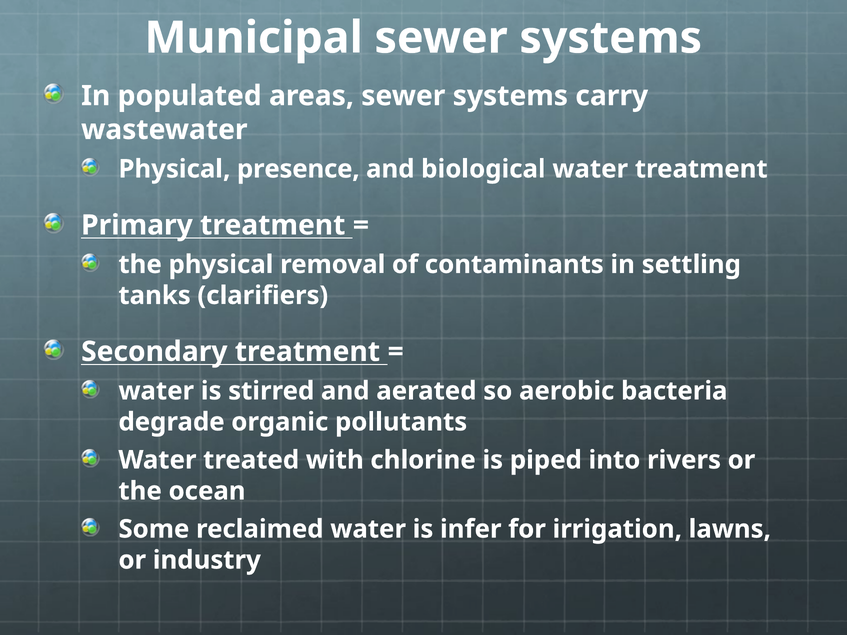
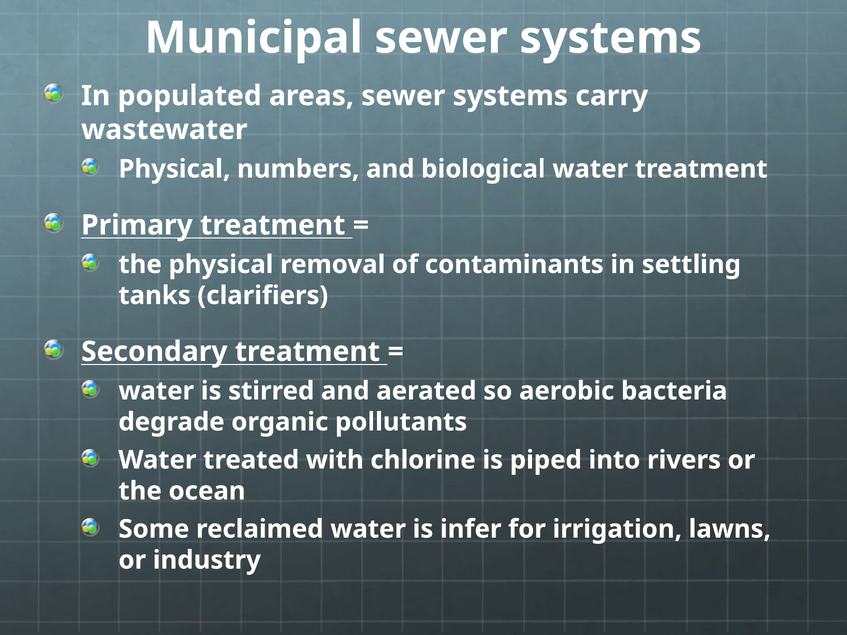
presence: presence -> numbers (298, 169)
